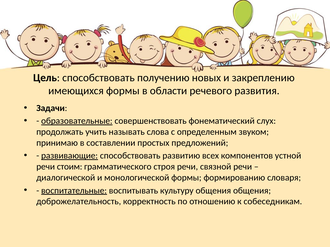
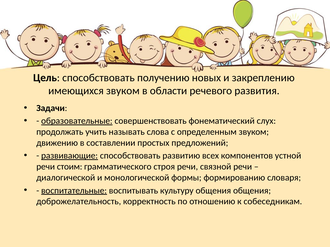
имеющихся формы: формы -> звуком (123, 91)
принимаю: принимаю -> движению (57, 143)
